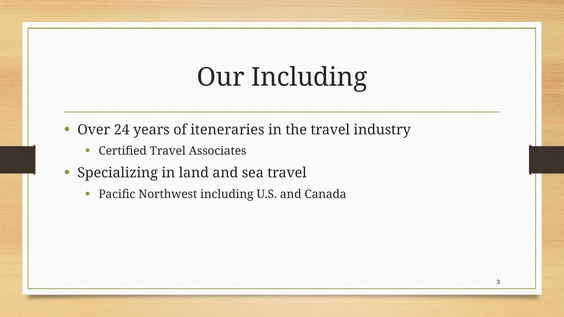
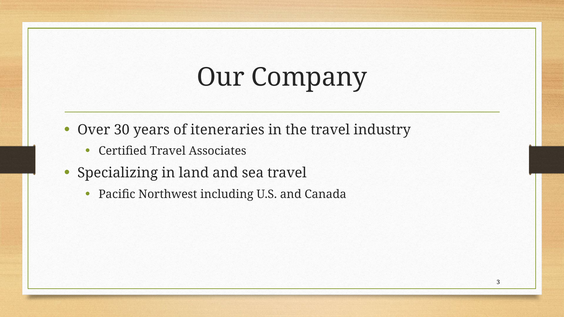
Our Including: Including -> Company (309, 77)
24: 24 -> 30 (122, 130)
